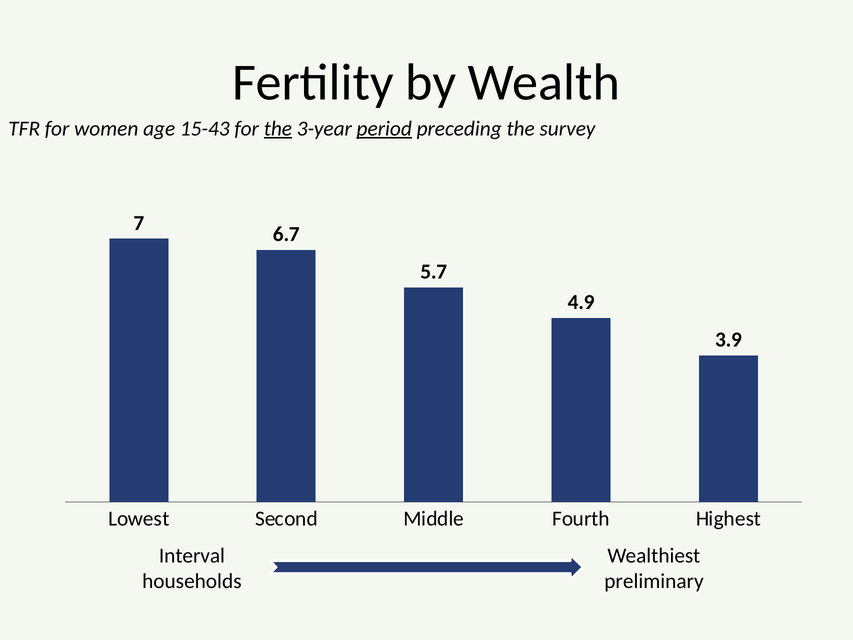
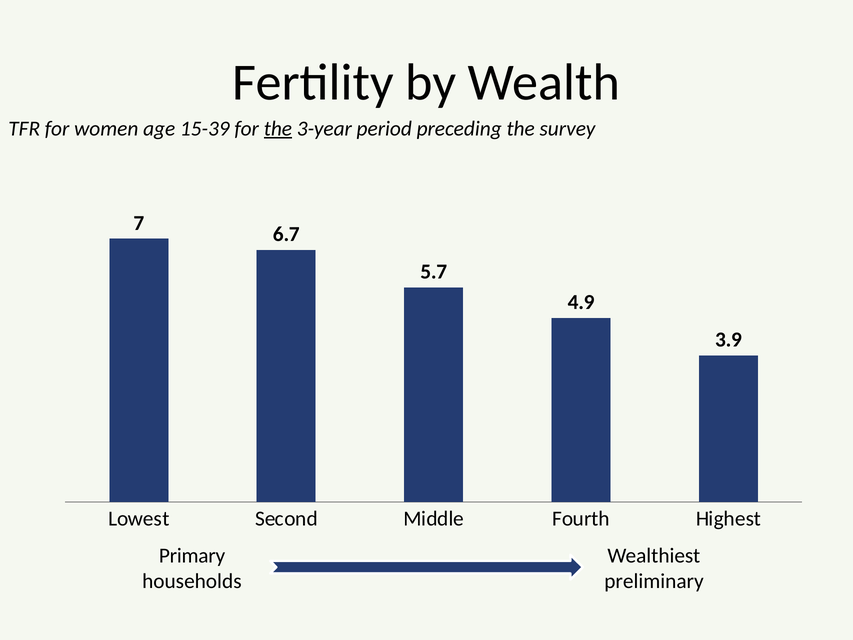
15-43: 15-43 -> 15-39 (205, 129)
period underline: present -> none (384, 129)
Interval: Interval -> Primary (192, 555)
